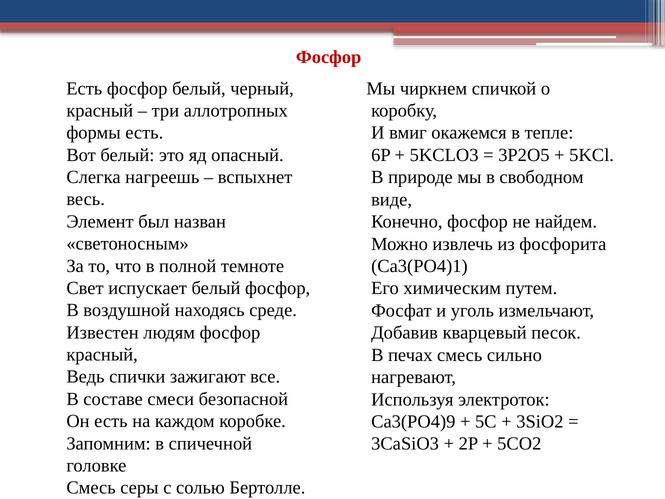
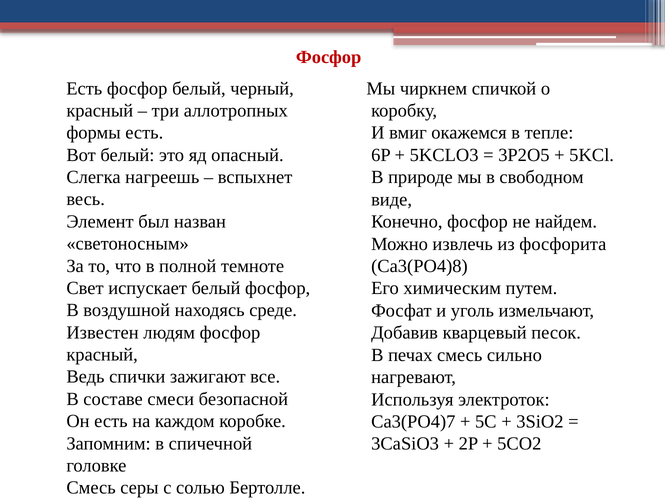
Ca3(PO4)1: Ca3(PO4)1 -> Ca3(PO4)8 (419, 266)
Ca3(PO4)9: Ca3(PO4)9 -> Ca3(PO4)7 (413, 421)
